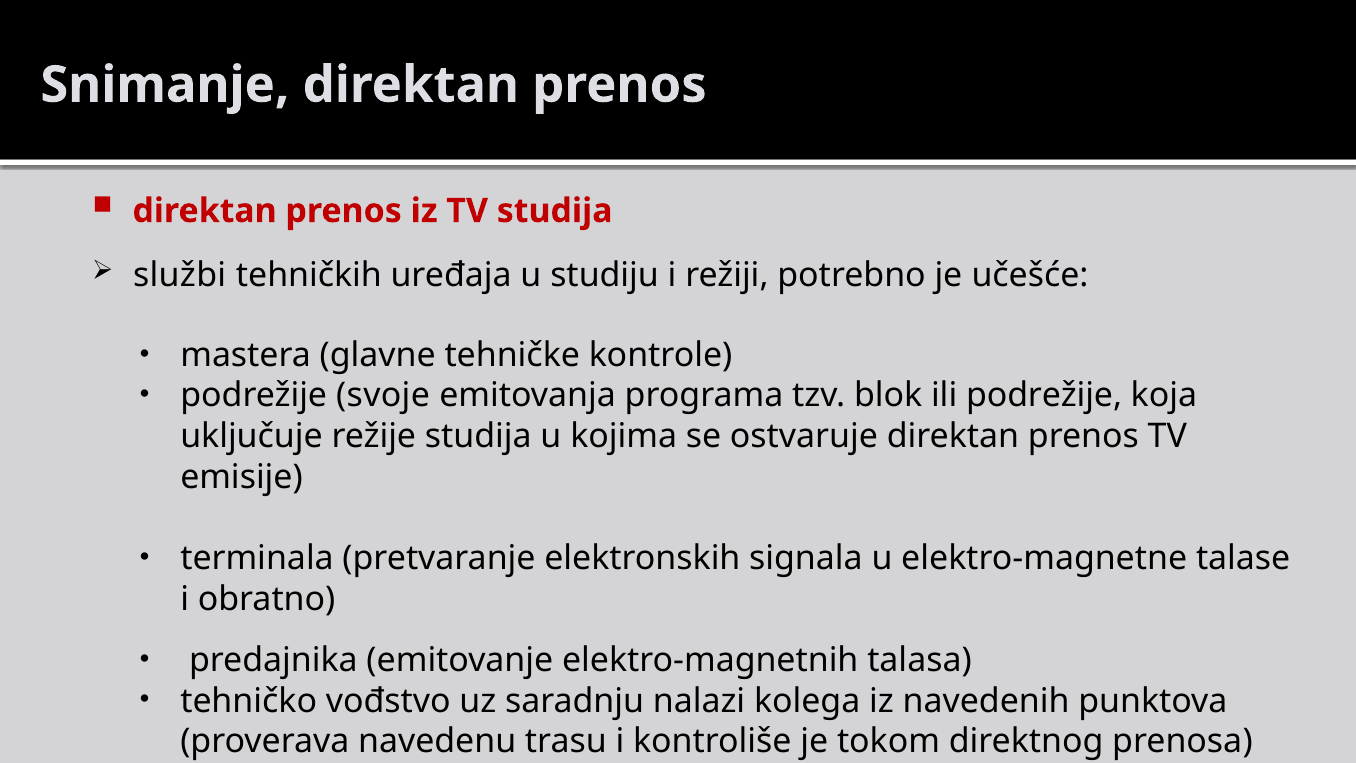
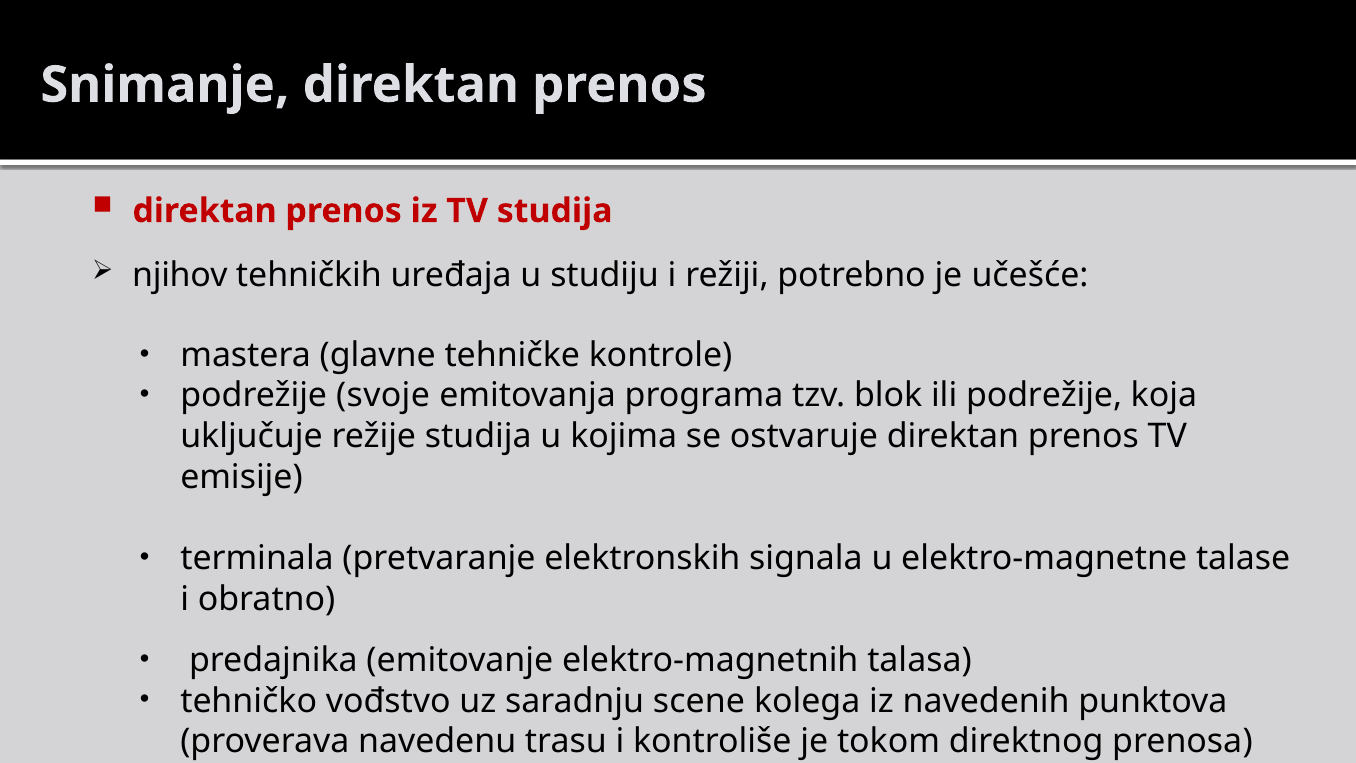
službi: službi -> njihov (180, 275)
nalazi: nalazi -> scene (699, 701)
